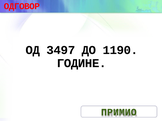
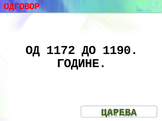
3497: 3497 -> 1172 (61, 50)
ПРИМИО: ПРИМИО -> ЦАРЕВА (119, 113)
